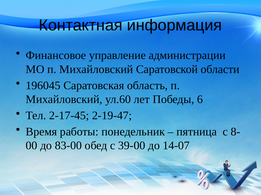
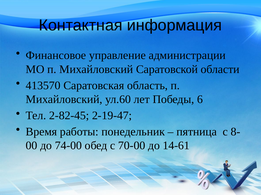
196045: 196045 -> 413570 (43, 86)
2-17-45: 2-17-45 -> 2-82-45 (69, 116)
83-00: 83-00 -> 74-00 (68, 146)
39-00: 39-00 -> 70-00 (132, 146)
14-07: 14-07 -> 14-61 (176, 146)
